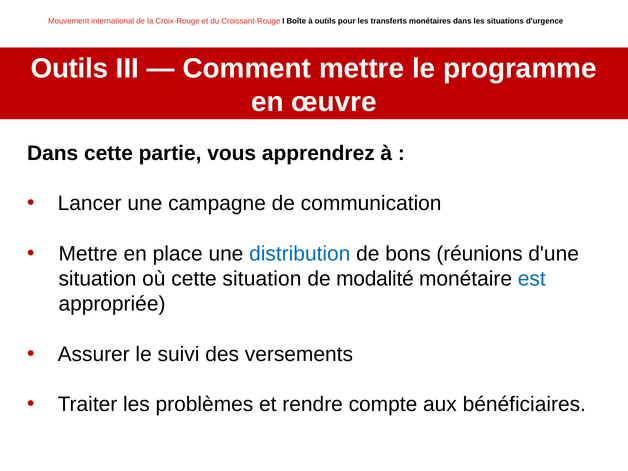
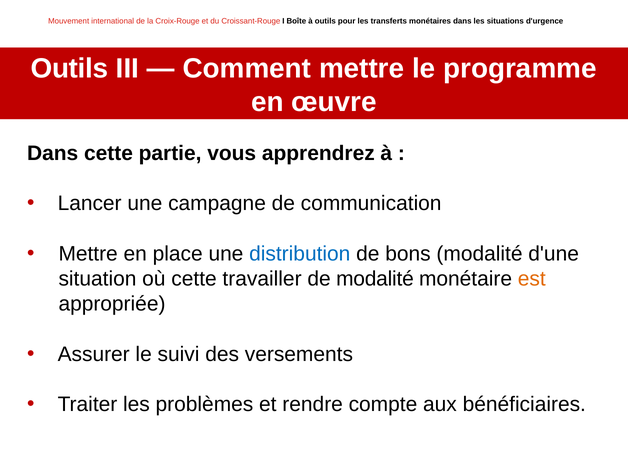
bons réunions: réunions -> modalité (480, 254)
cette situation: situation -> travailler (262, 279)
est colour: blue -> orange (532, 279)
